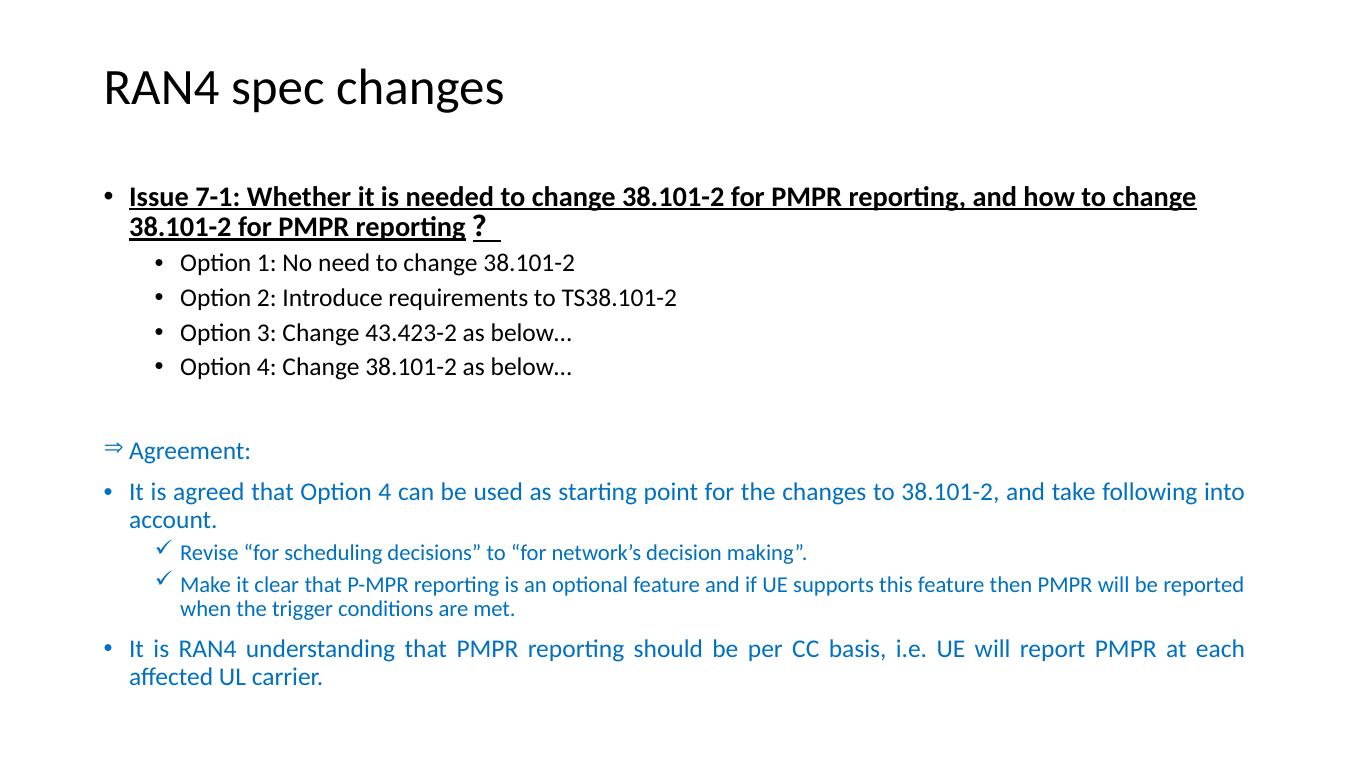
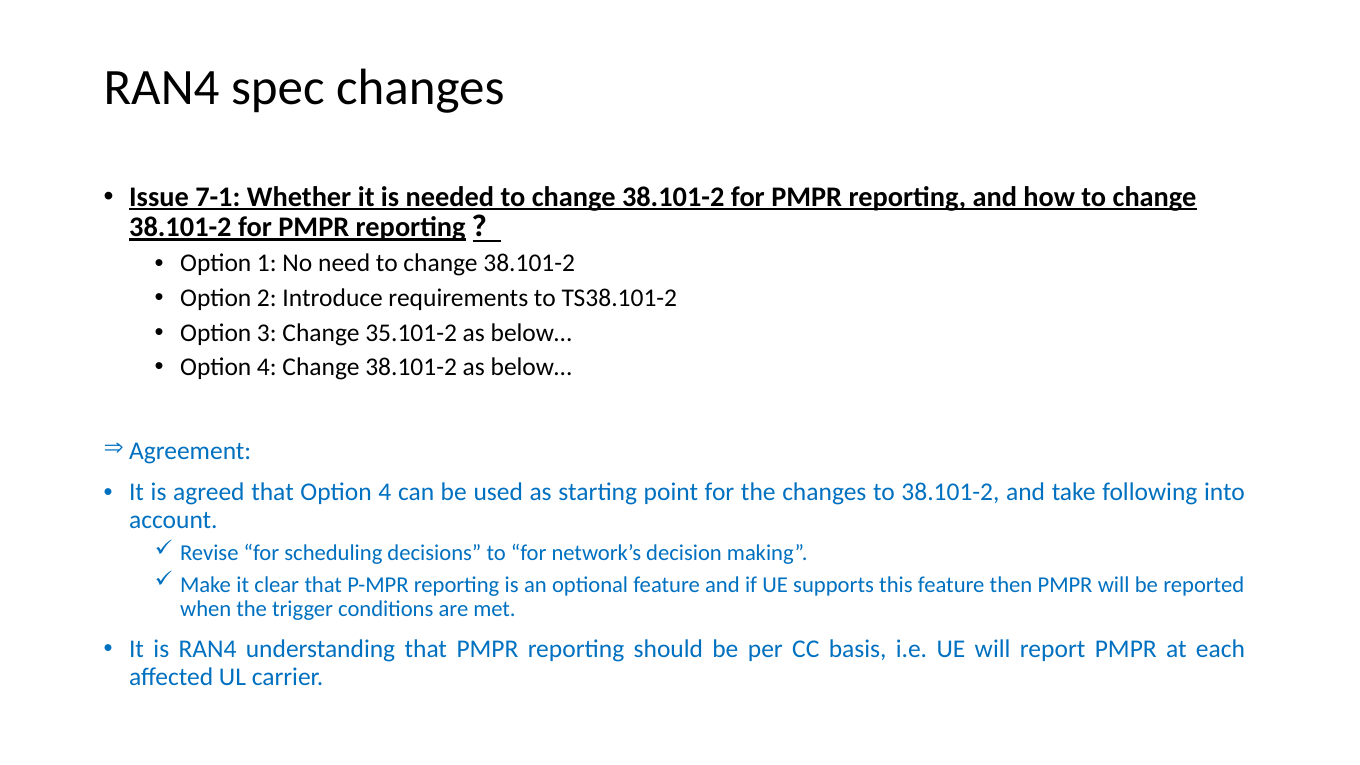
43.423-2: 43.423-2 -> 35.101-2 (411, 333)
